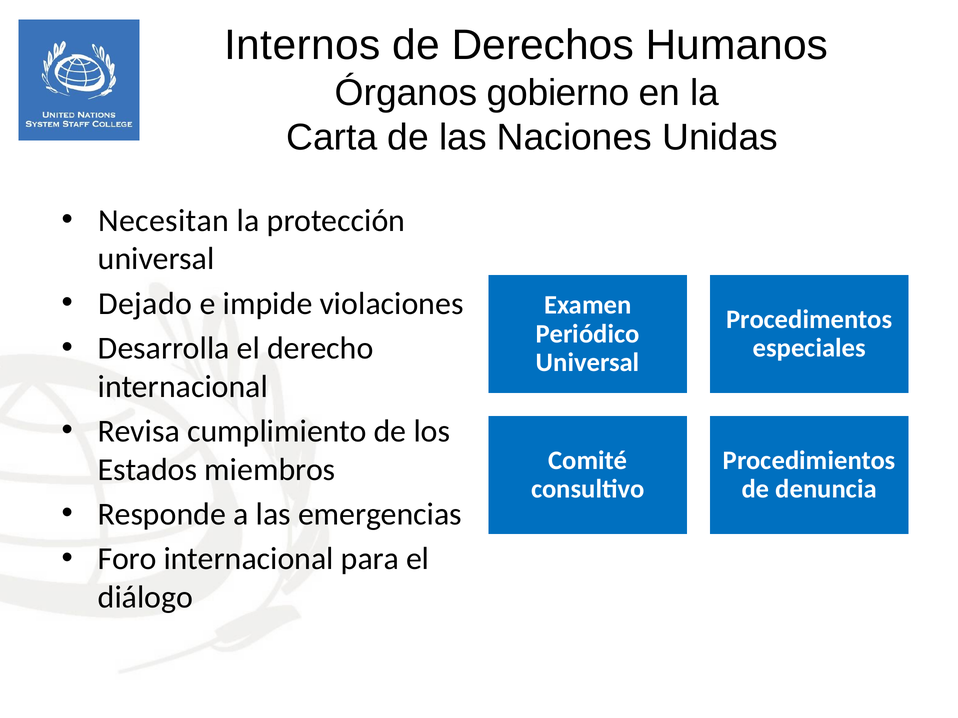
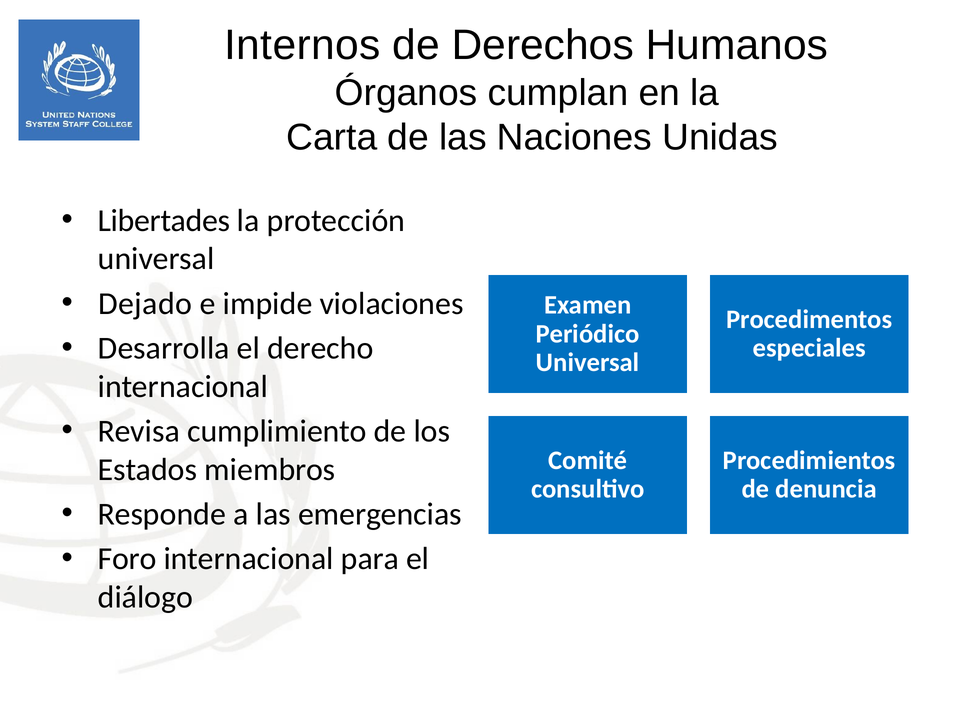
gobierno: gobierno -> cumplan (558, 93)
Necesitan: Necesitan -> Libertades (164, 221)
